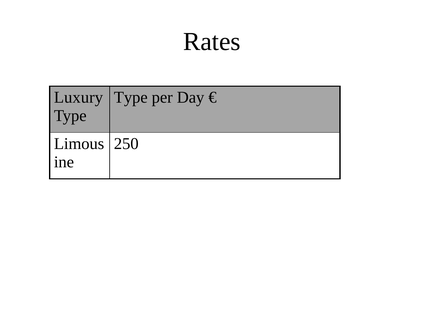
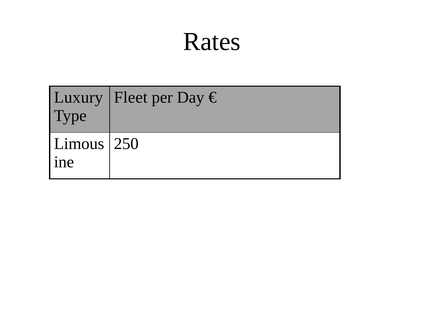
Type: Type -> Fleet (131, 98)
